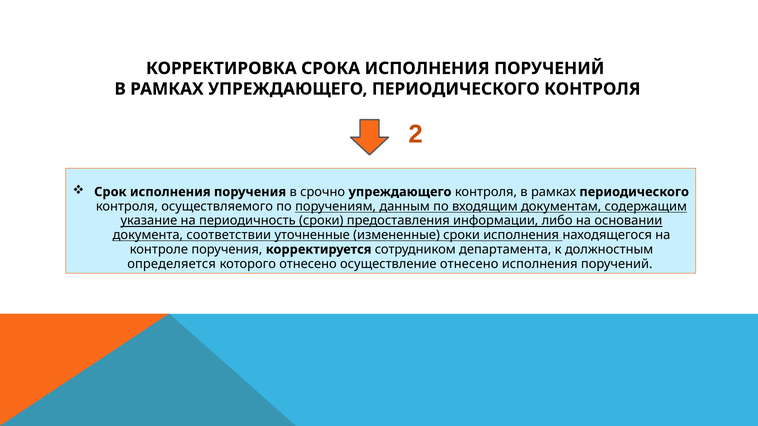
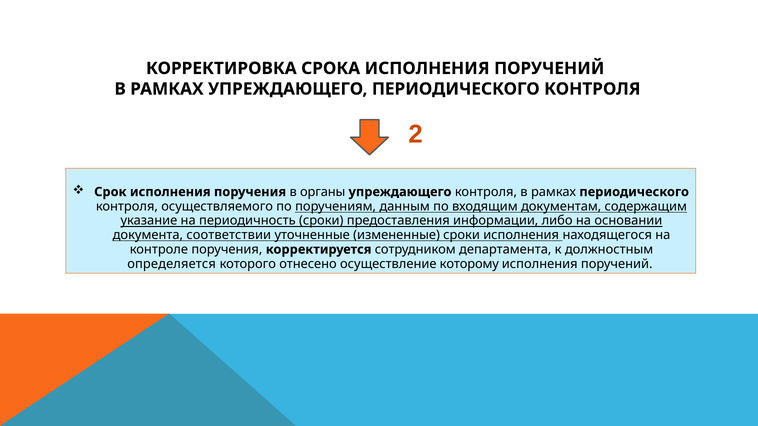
срочно: срочно -> органы (323, 192)
осуществление отнесено: отнесено -> которому (469, 264)
